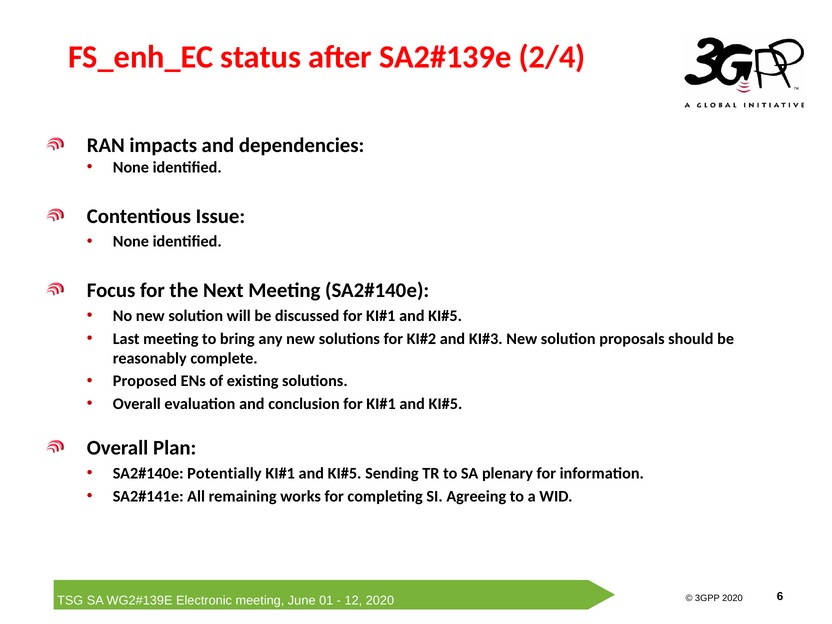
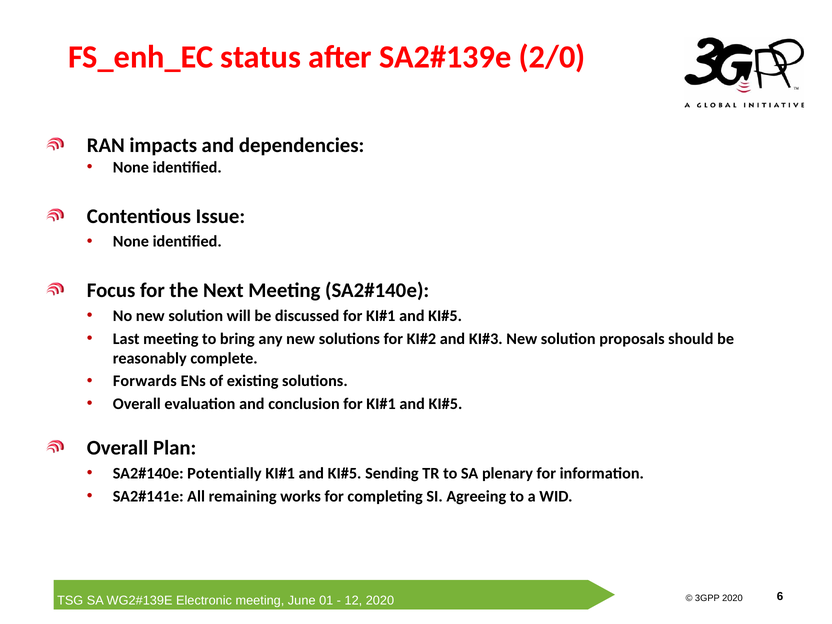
2/4: 2/4 -> 2/0 (552, 57)
Proposed: Proposed -> Forwards (145, 381)
